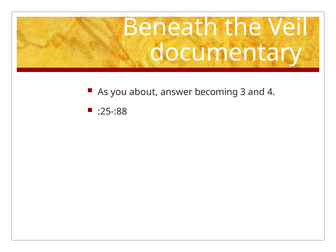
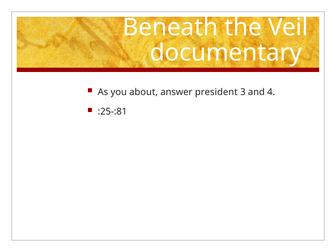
becoming: becoming -> president (216, 92)
:25-:88: :25-:88 -> :25-:81 (112, 112)
